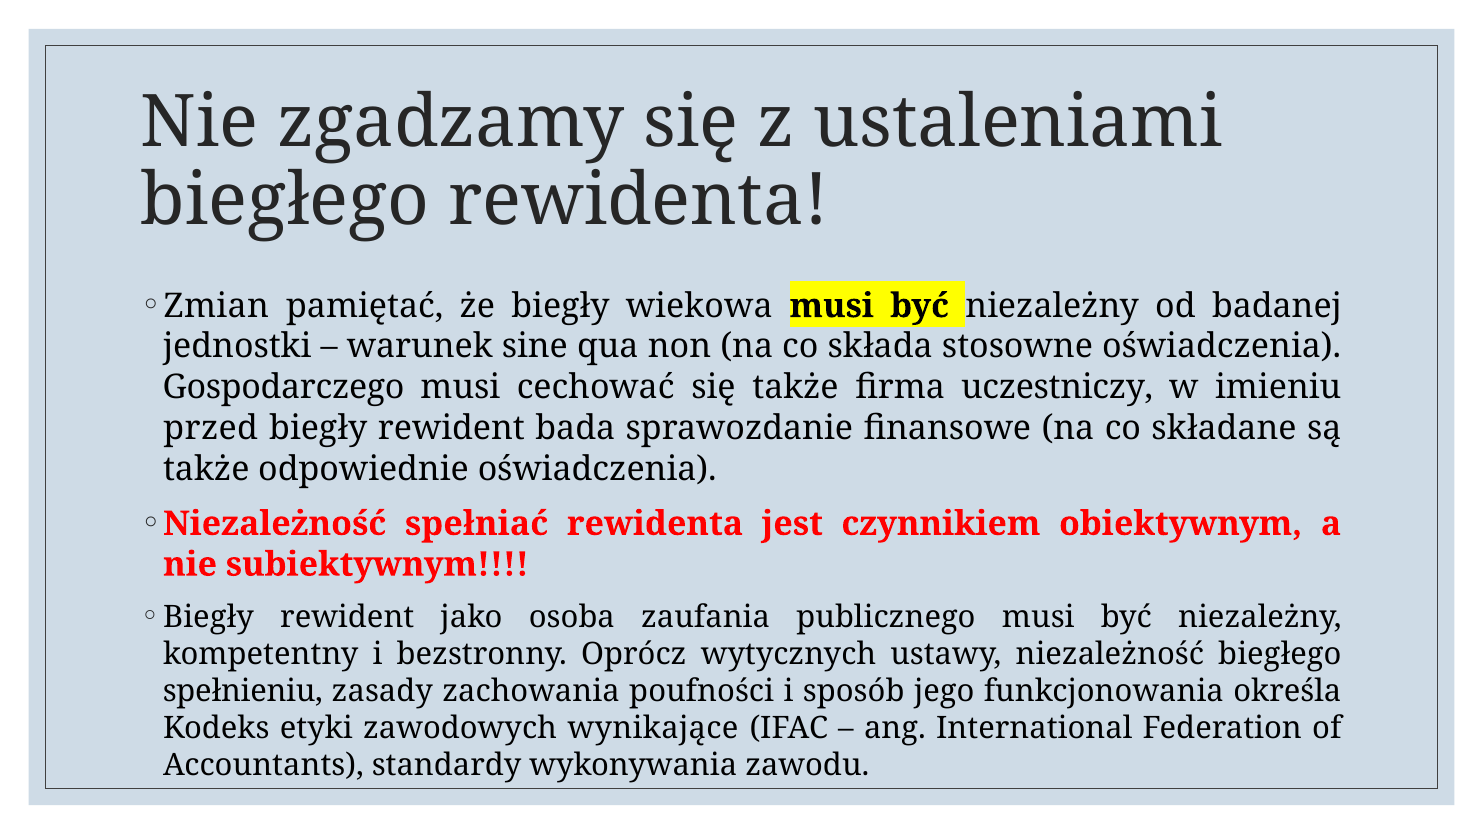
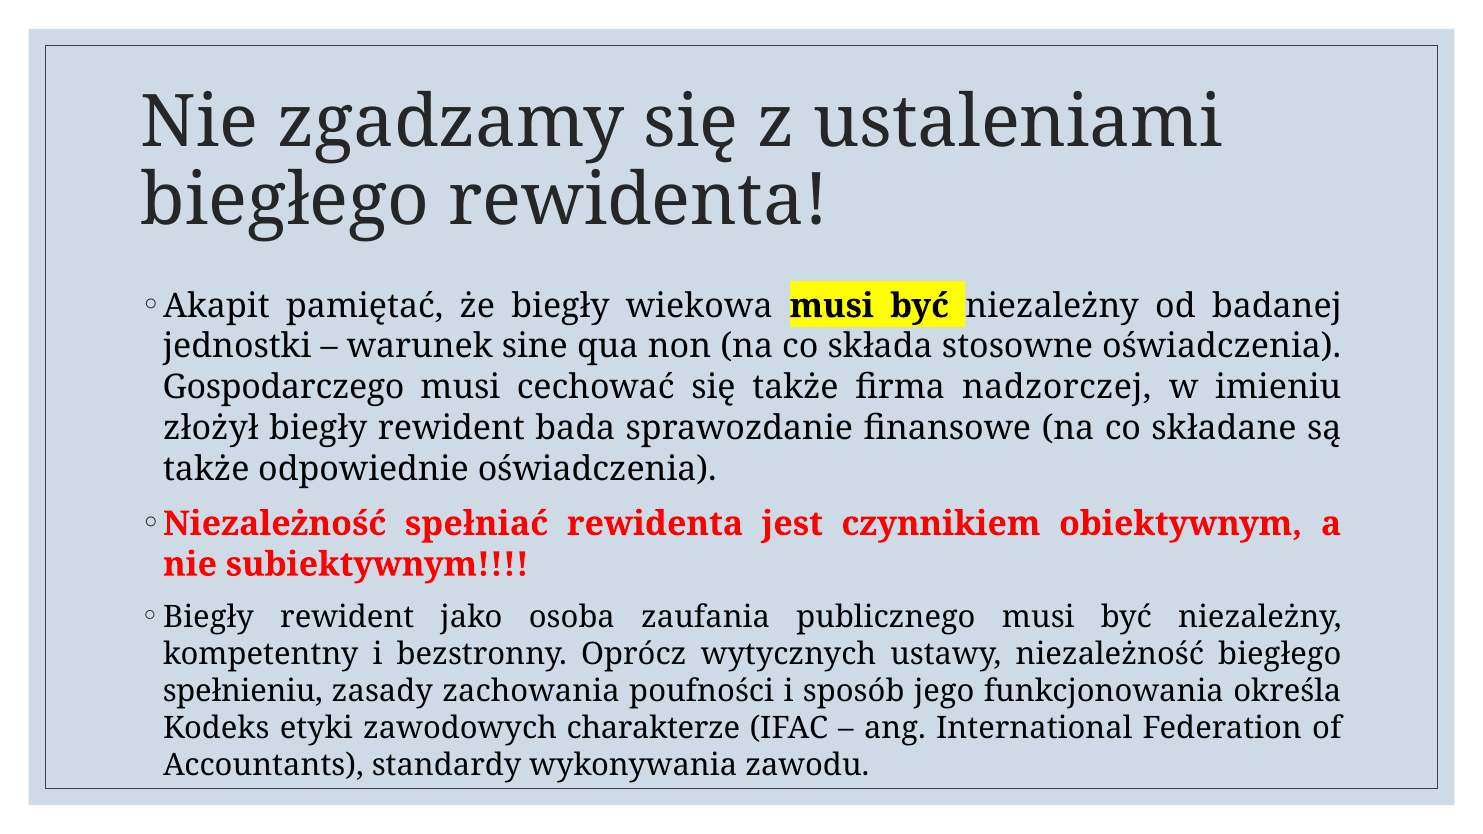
Zmian: Zmian -> Akapit (216, 306)
uczestniczy: uczestniczy -> nadzorczej (1057, 388)
przed: przed -> złożył (211, 428)
wynikające: wynikające -> charakterze (653, 729)
